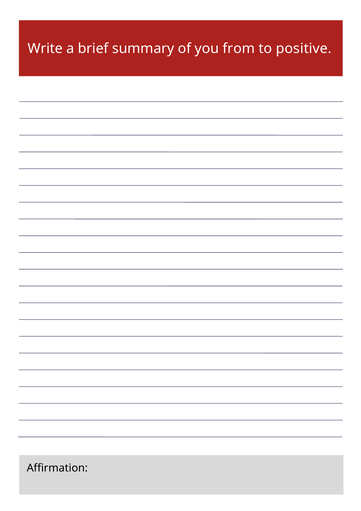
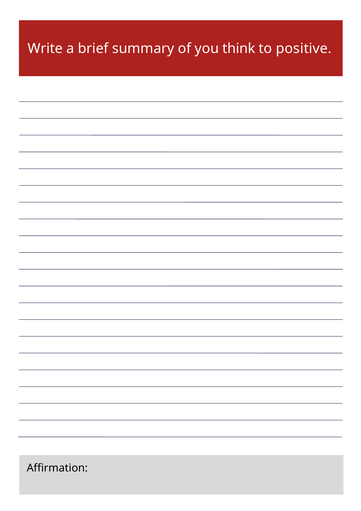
from: from -> think (239, 49)
